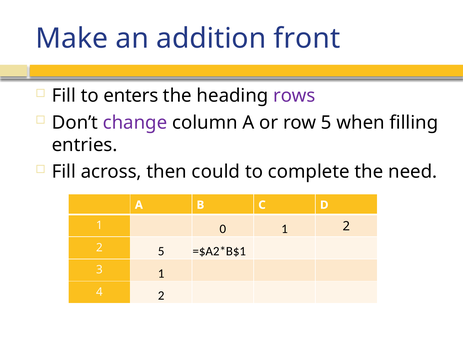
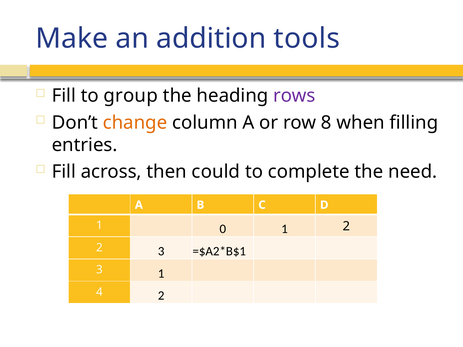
front: front -> tools (307, 39)
enters: enters -> group (131, 96)
change colour: purple -> orange (135, 123)
row 5: 5 -> 8 (326, 123)
2 5: 5 -> 3 (161, 251)
